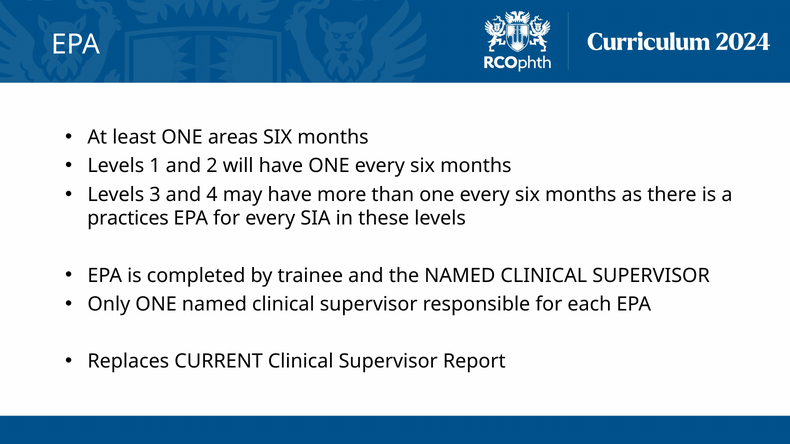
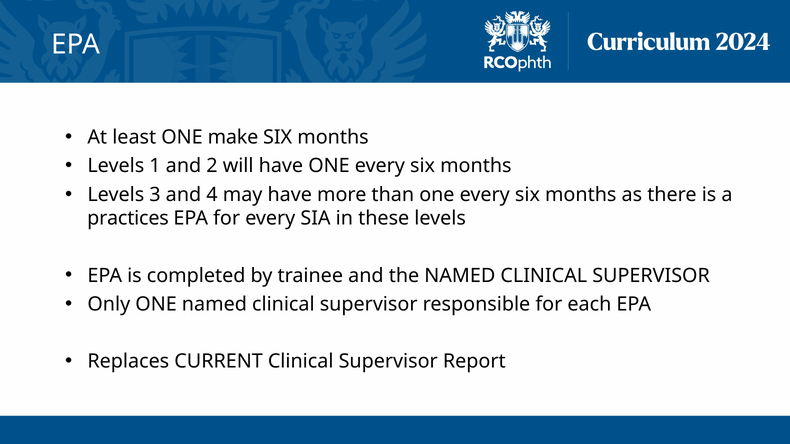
areas: areas -> make (233, 137)
